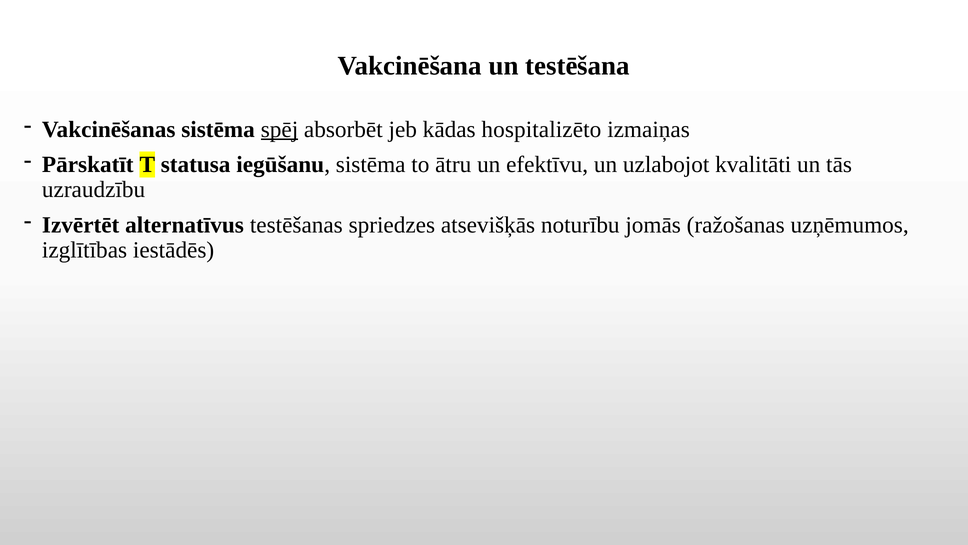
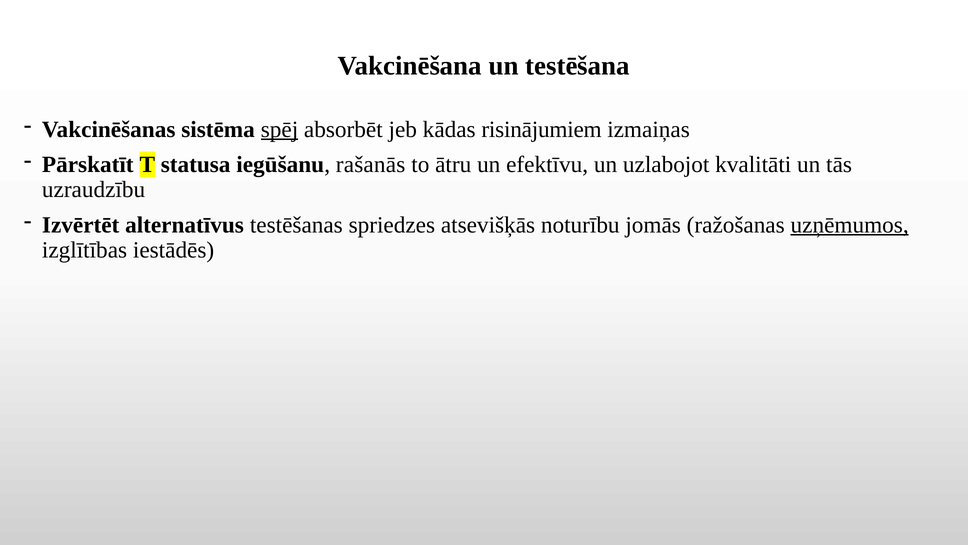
hospitalizēto: hospitalizēto -> risinājumiem (542, 129)
iegūšanu sistēma: sistēma -> rašanās (371, 164)
uzņēmumos underline: none -> present (850, 225)
